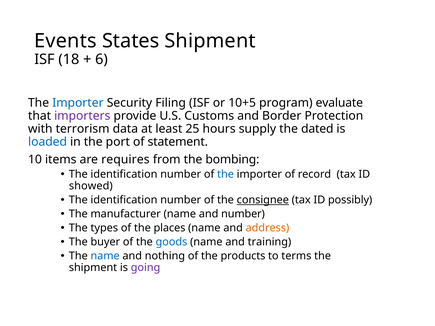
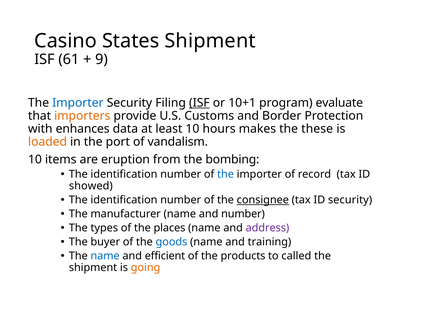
Events: Events -> Casino (66, 41)
18: 18 -> 61 (69, 60)
6: 6 -> 9 (101, 60)
ISF underline: none -> present (199, 103)
10+5: 10+5 -> 10+1 (242, 103)
importers colour: purple -> orange (82, 116)
terrorism: terrorism -> enhances (83, 129)
least 25: 25 -> 10 (192, 129)
supply: supply -> makes (257, 129)
dated: dated -> these (317, 129)
loaded colour: blue -> orange (48, 142)
statement: statement -> vandalism (178, 142)
requires: requires -> eruption (126, 160)
ID possibly: possibly -> security (350, 200)
address colour: orange -> purple (267, 228)
nothing: nothing -> efficient (165, 256)
terms: terms -> called (296, 256)
going colour: purple -> orange (146, 268)
